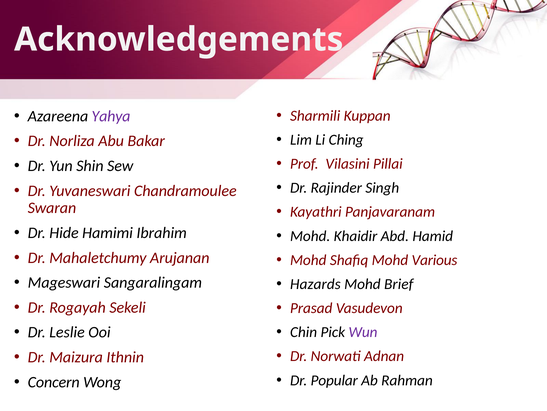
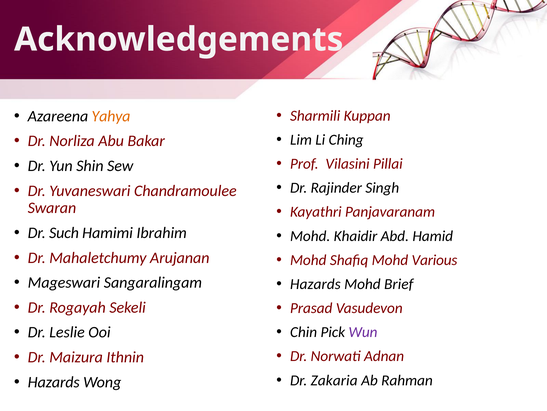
Yahya colour: purple -> orange (111, 116)
Hide: Hide -> Such (64, 232)
Popular: Popular -> Zakaria (334, 380)
Concern: Concern -> Hazards (54, 381)
